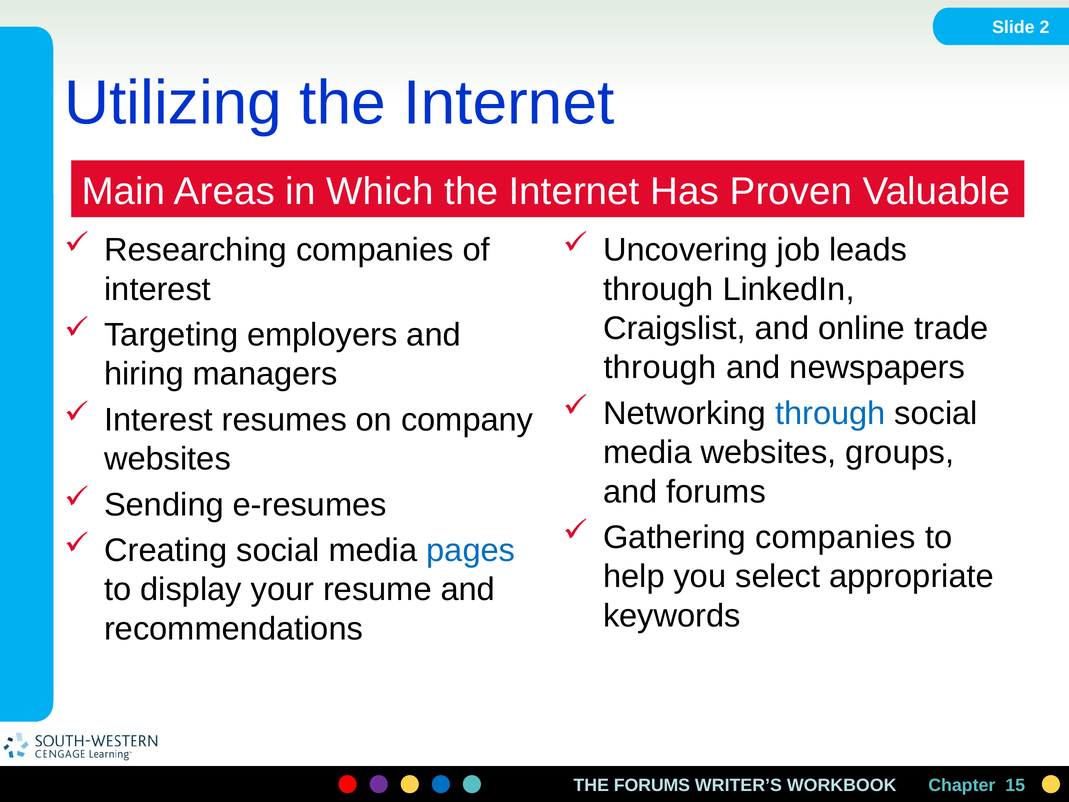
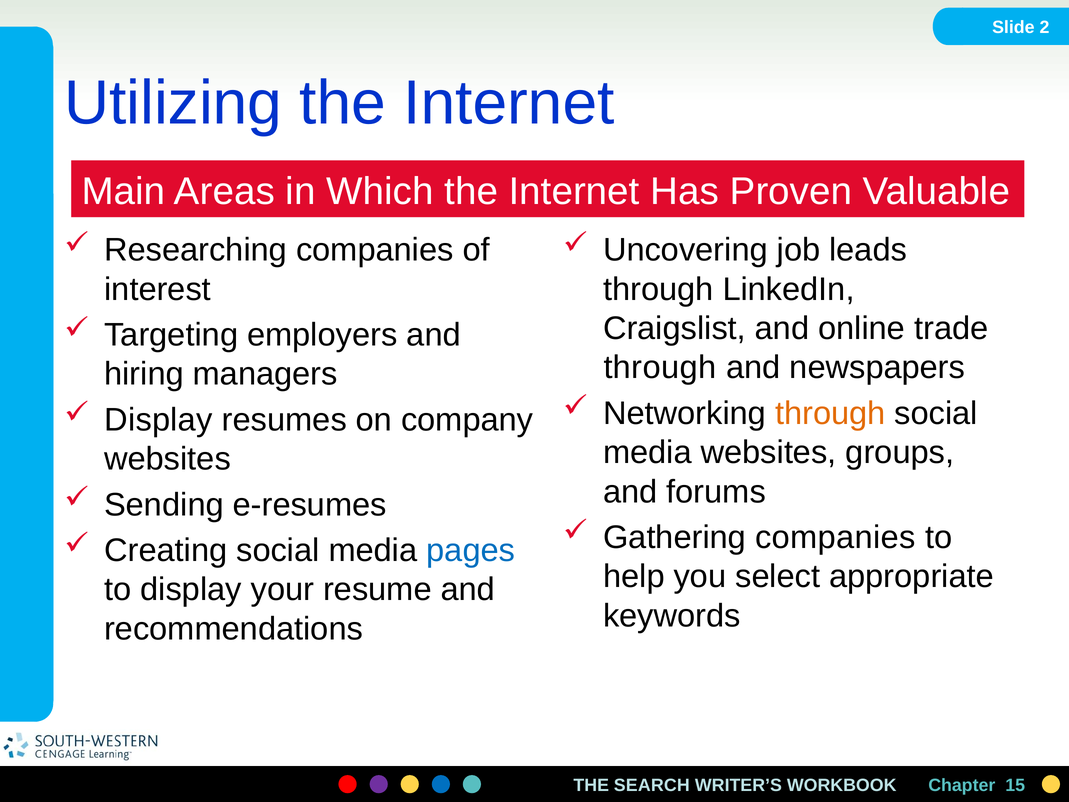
through colour: blue -> orange (830, 413)
Interest: Interest -> Display (158, 420)
THE FORUMS: FORUMS -> SEARCH (652, 785)
